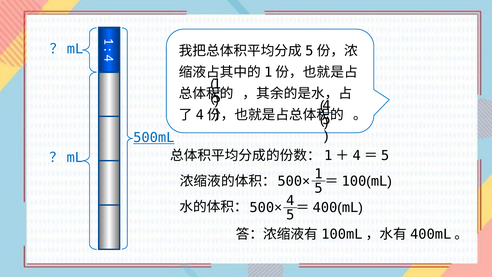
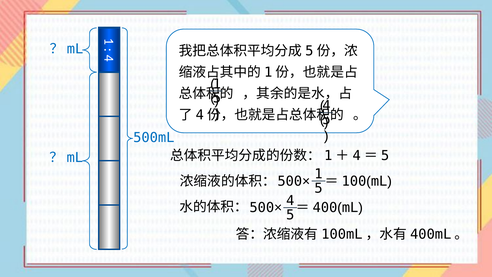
500mL underline: present -> none (154, 138)
